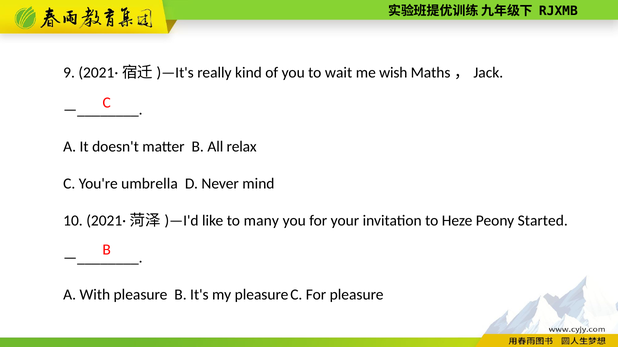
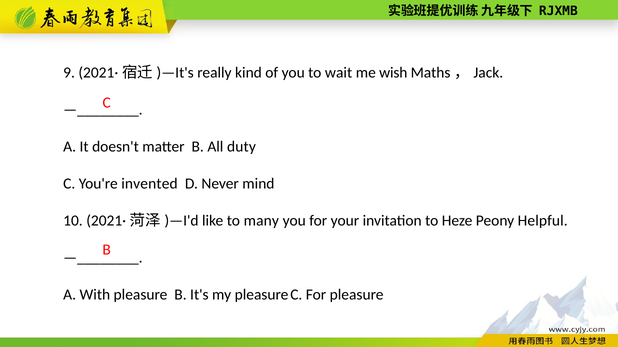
relax: relax -> duty (241, 147)
umbrella: umbrella -> invented (149, 184)
Started: Started -> Helpful (543, 221)
